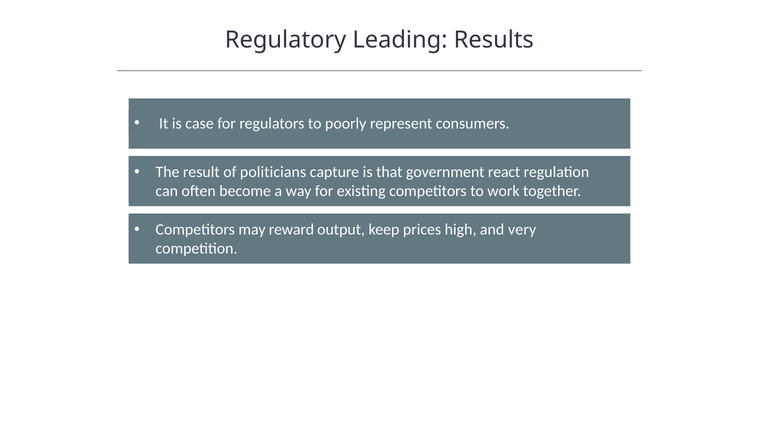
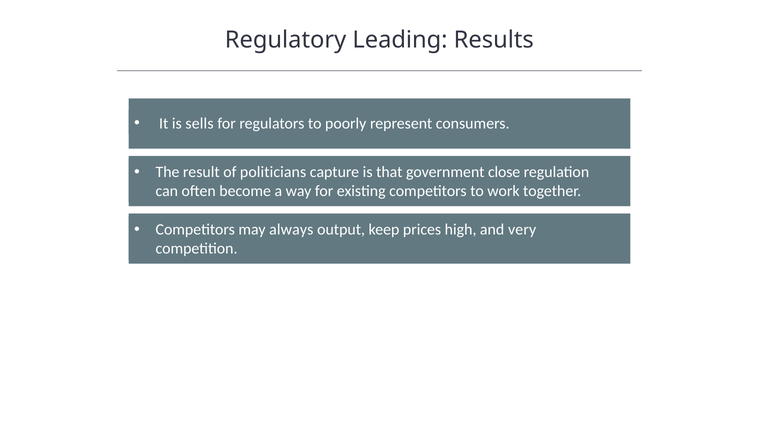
case: case -> sells (200, 123)
react: react -> close (504, 172)
reward: reward -> always (291, 230)
